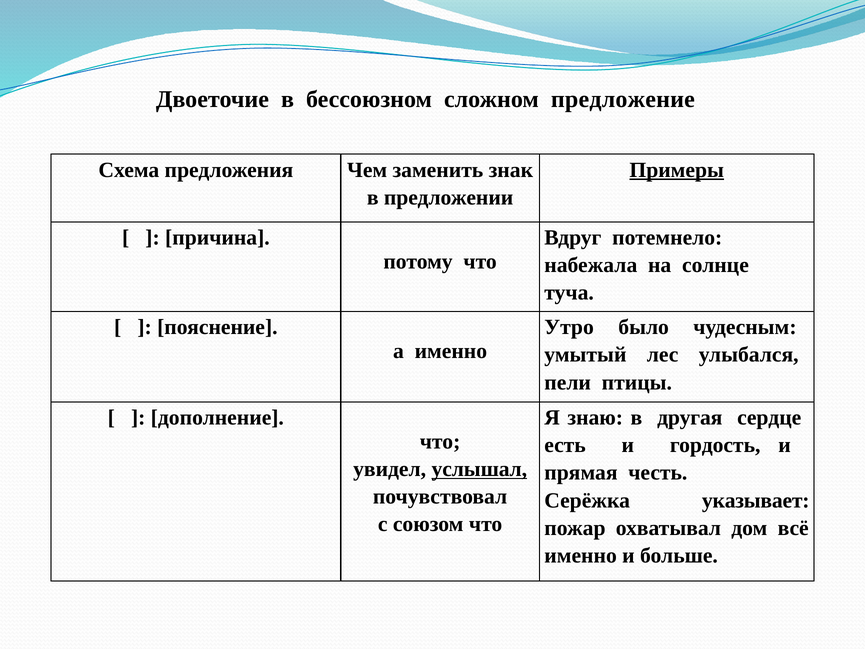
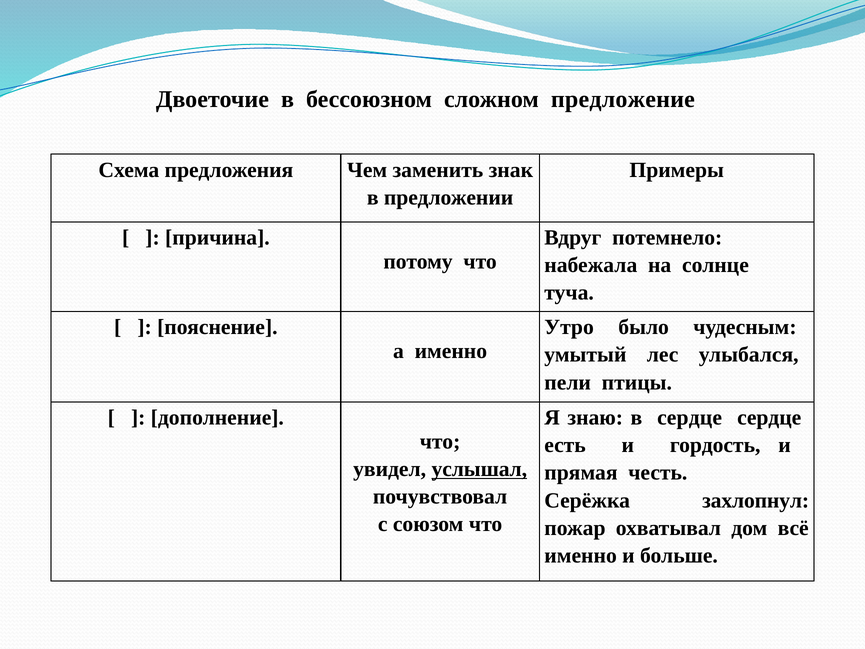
Примеры underline: present -> none (677, 170)
в другая: другая -> сердце (690, 418)
указывает: указывает -> захлопнул (756, 500)
